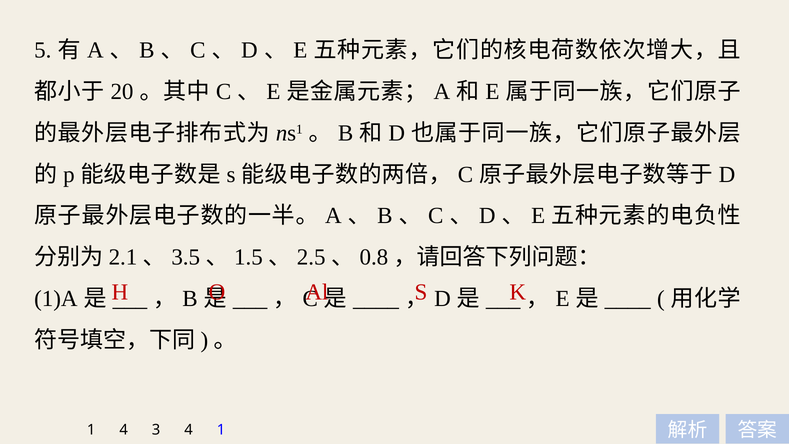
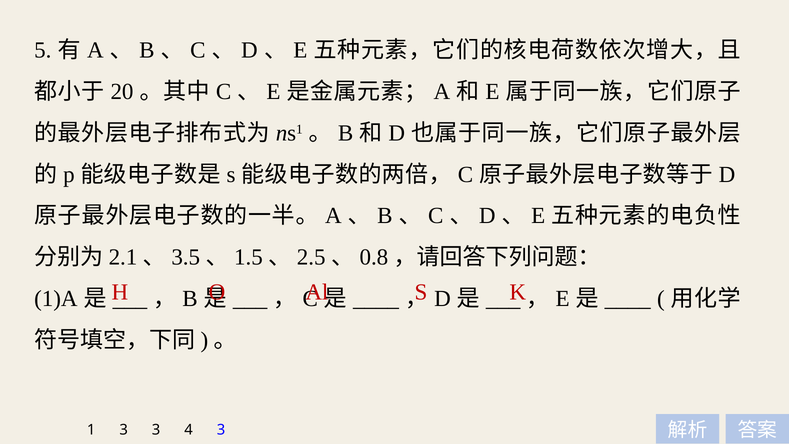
1 4: 4 -> 3 (124, 430)
4 1: 1 -> 3 (221, 430)
